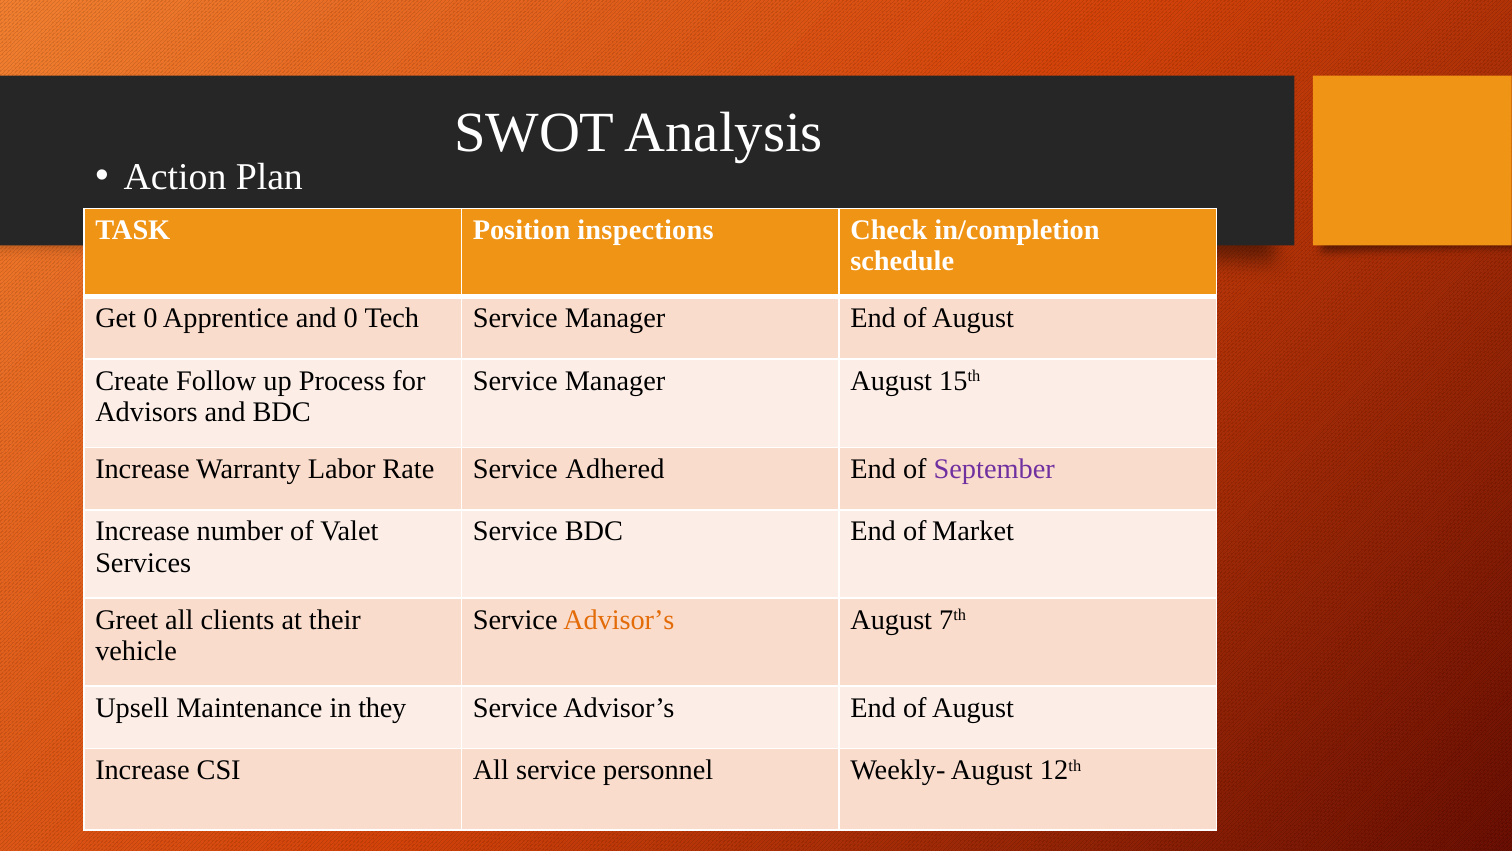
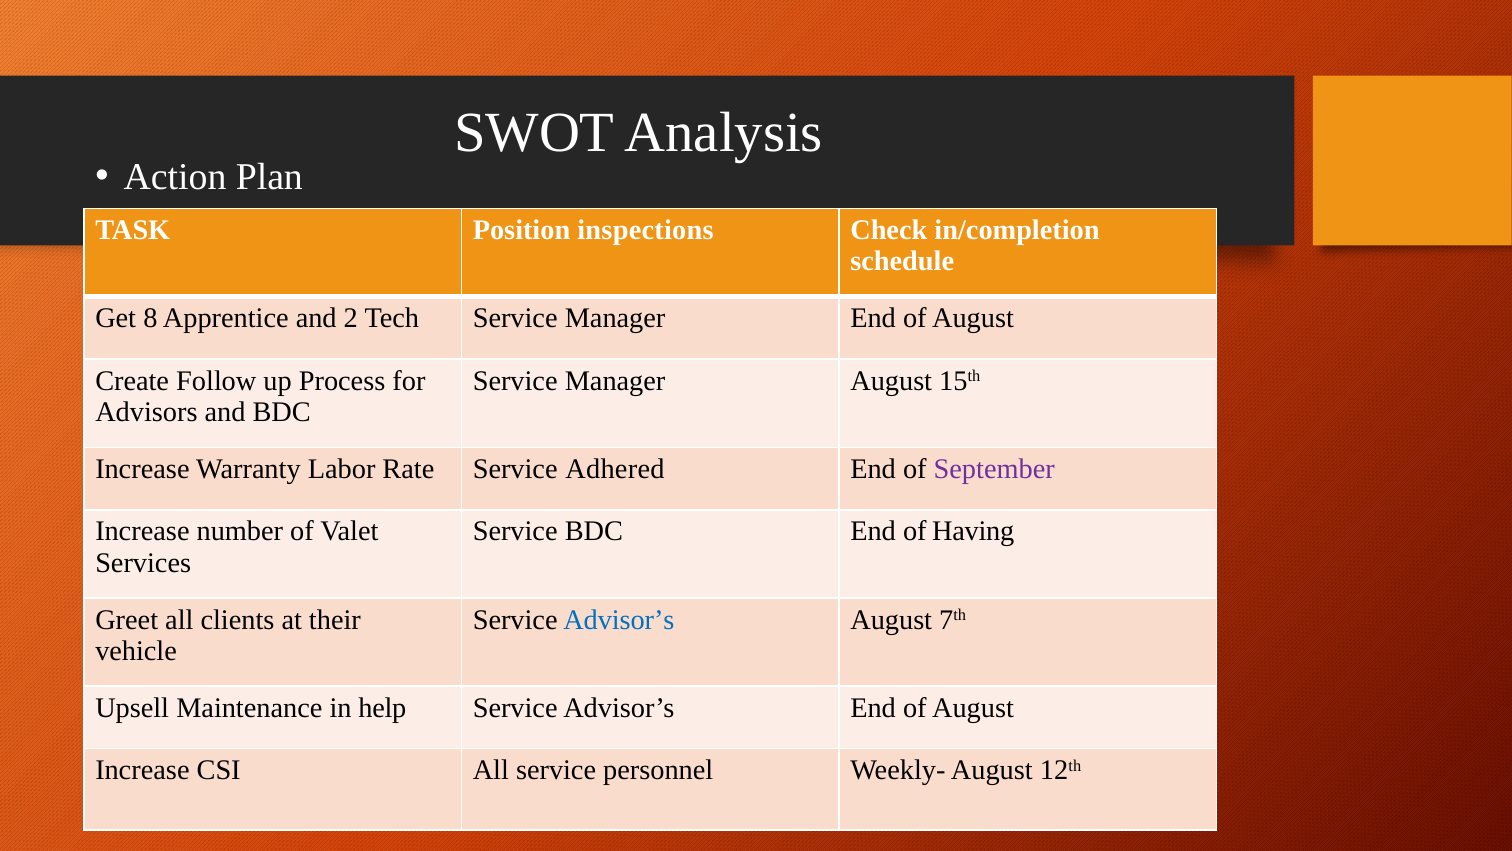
Get 0: 0 -> 8 (150, 318)
and 0: 0 -> 2 (351, 318)
Market: Market -> Having (973, 531)
Advisor’s colour: orange -> blue (619, 619)
they: they -> help (382, 707)
